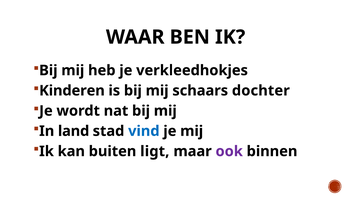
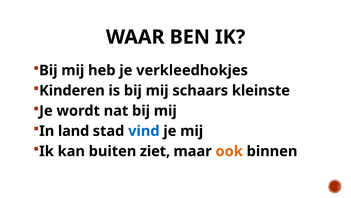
dochter: dochter -> kleinste (261, 90)
ligt: ligt -> ziet (155, 151)
ook colour: purple -> orange (229, 151)
